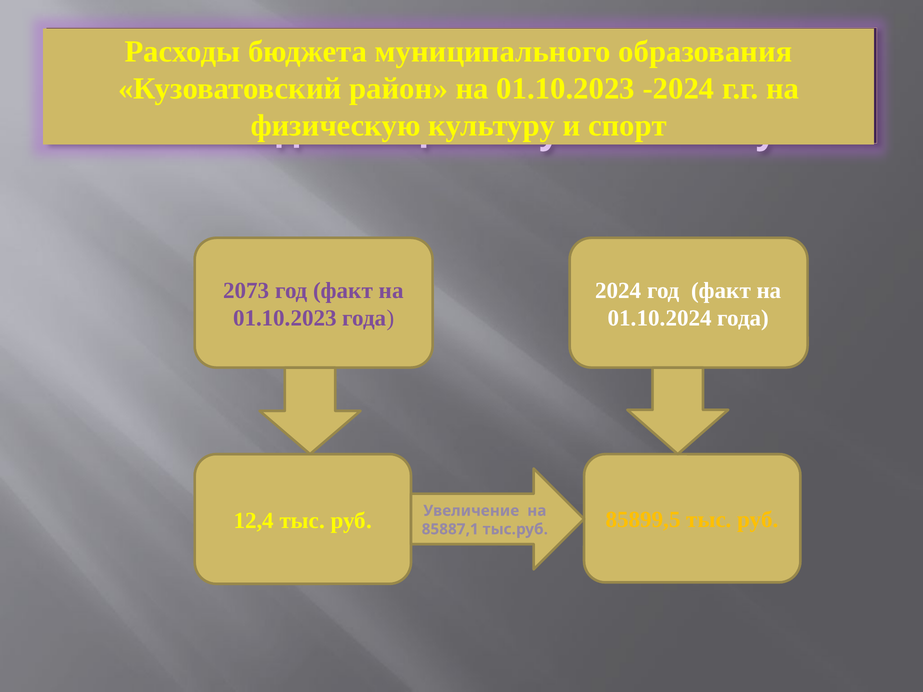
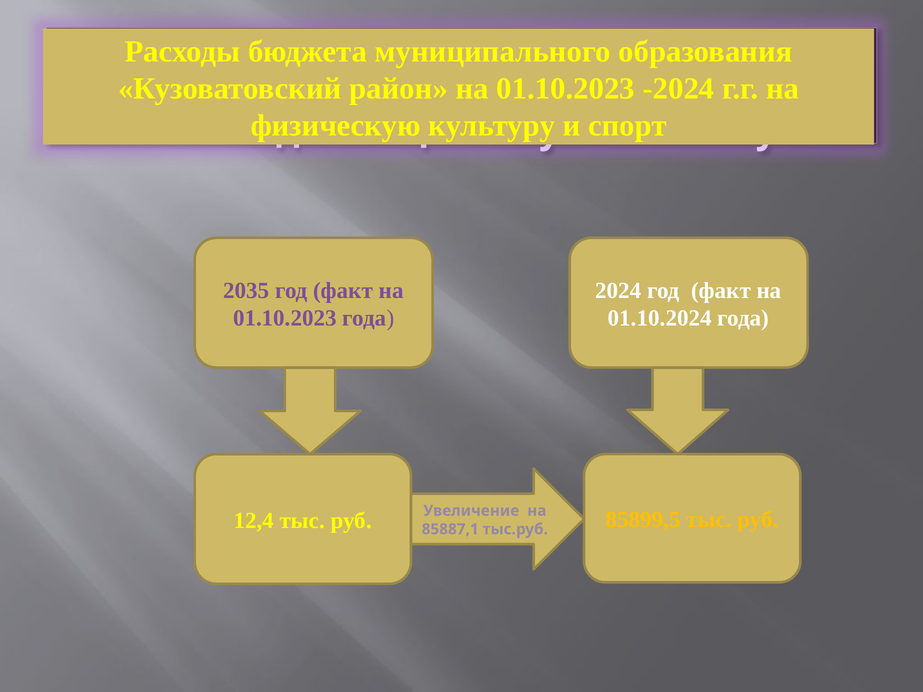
2073: 2073 -> 2035 (246, 291)
